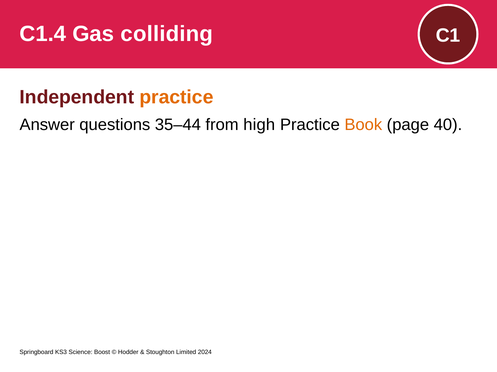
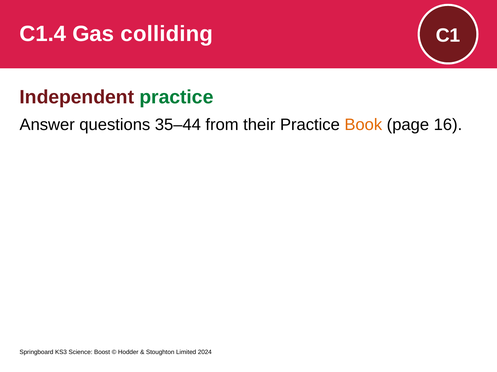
practice colour: orange -> green (176, 97)
high: high -> their (259, 125)
40: 40 -> 16 (448, 125)
